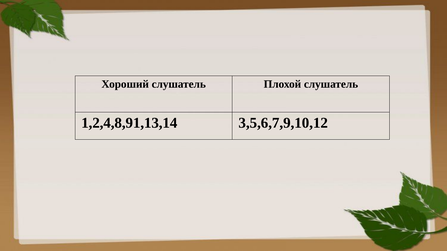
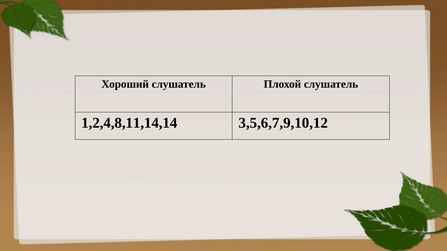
1,2,4,8,91,13,14: 1,2,4,8,91,13,14 -> 1,2,4,8,11,14,14 (129, 123)
